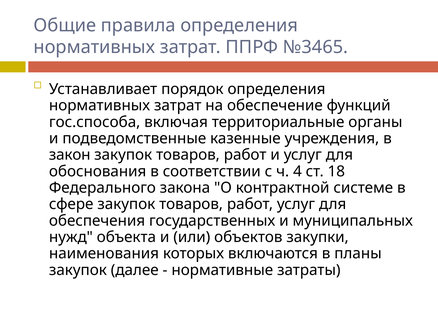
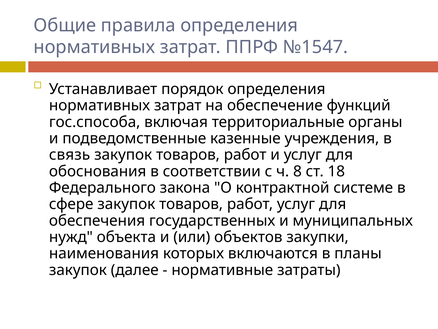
№3465: №3465 -> №1547 (315, 47)
закон: закон -> связь (70, 155)
4: 4 -> 8 (297, 171)
